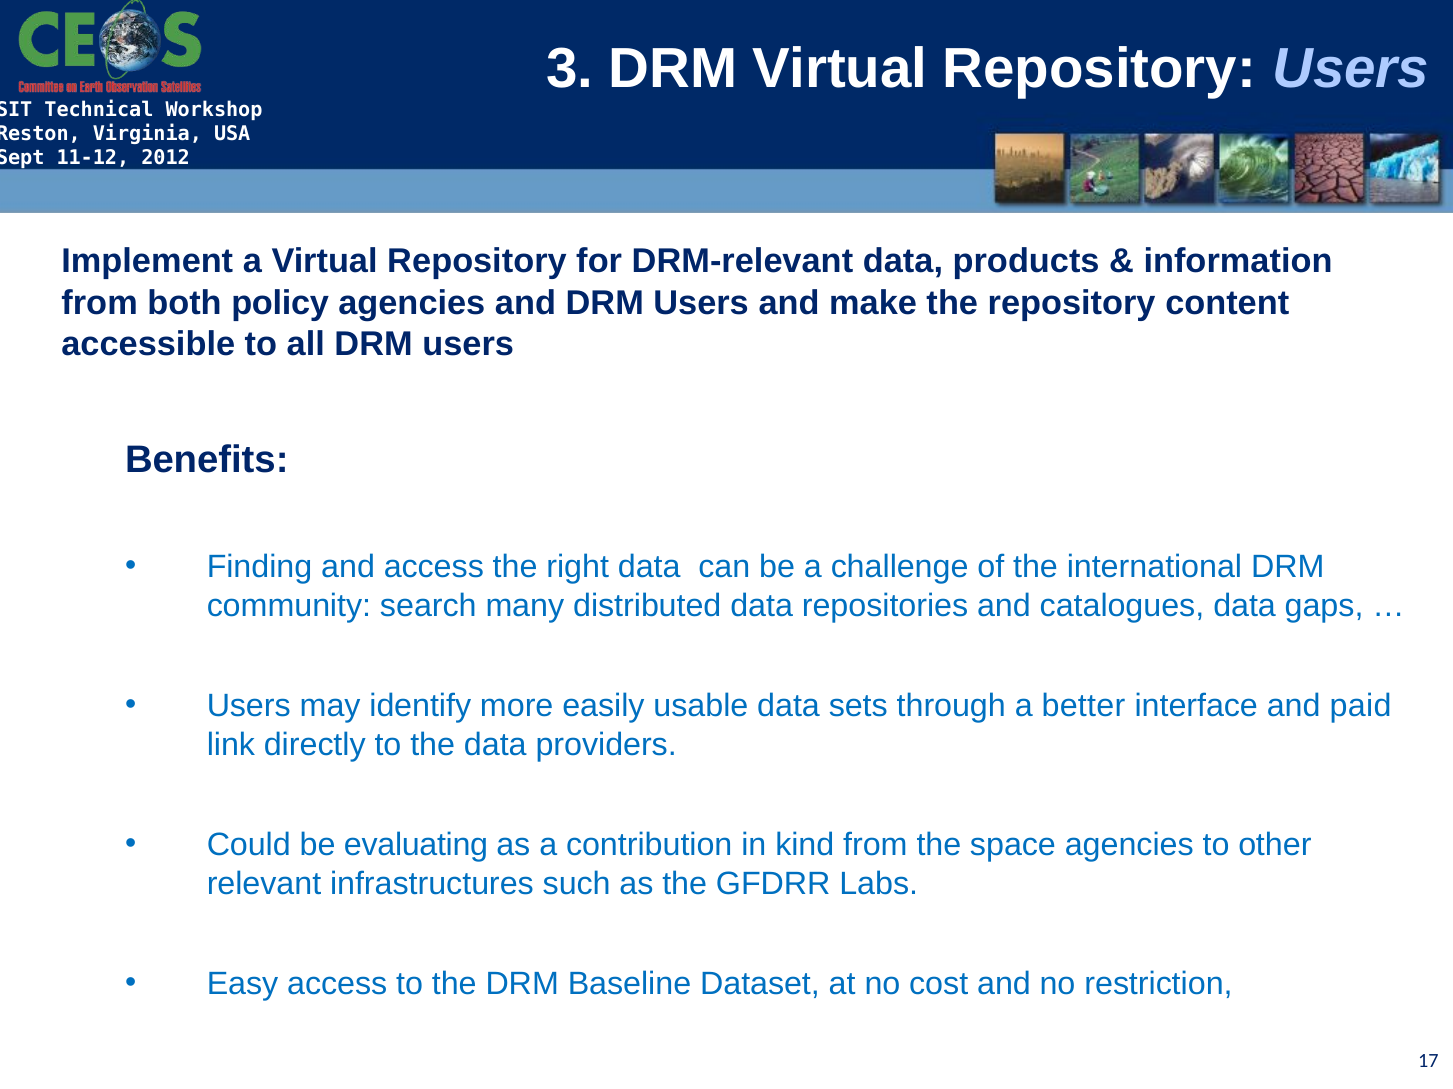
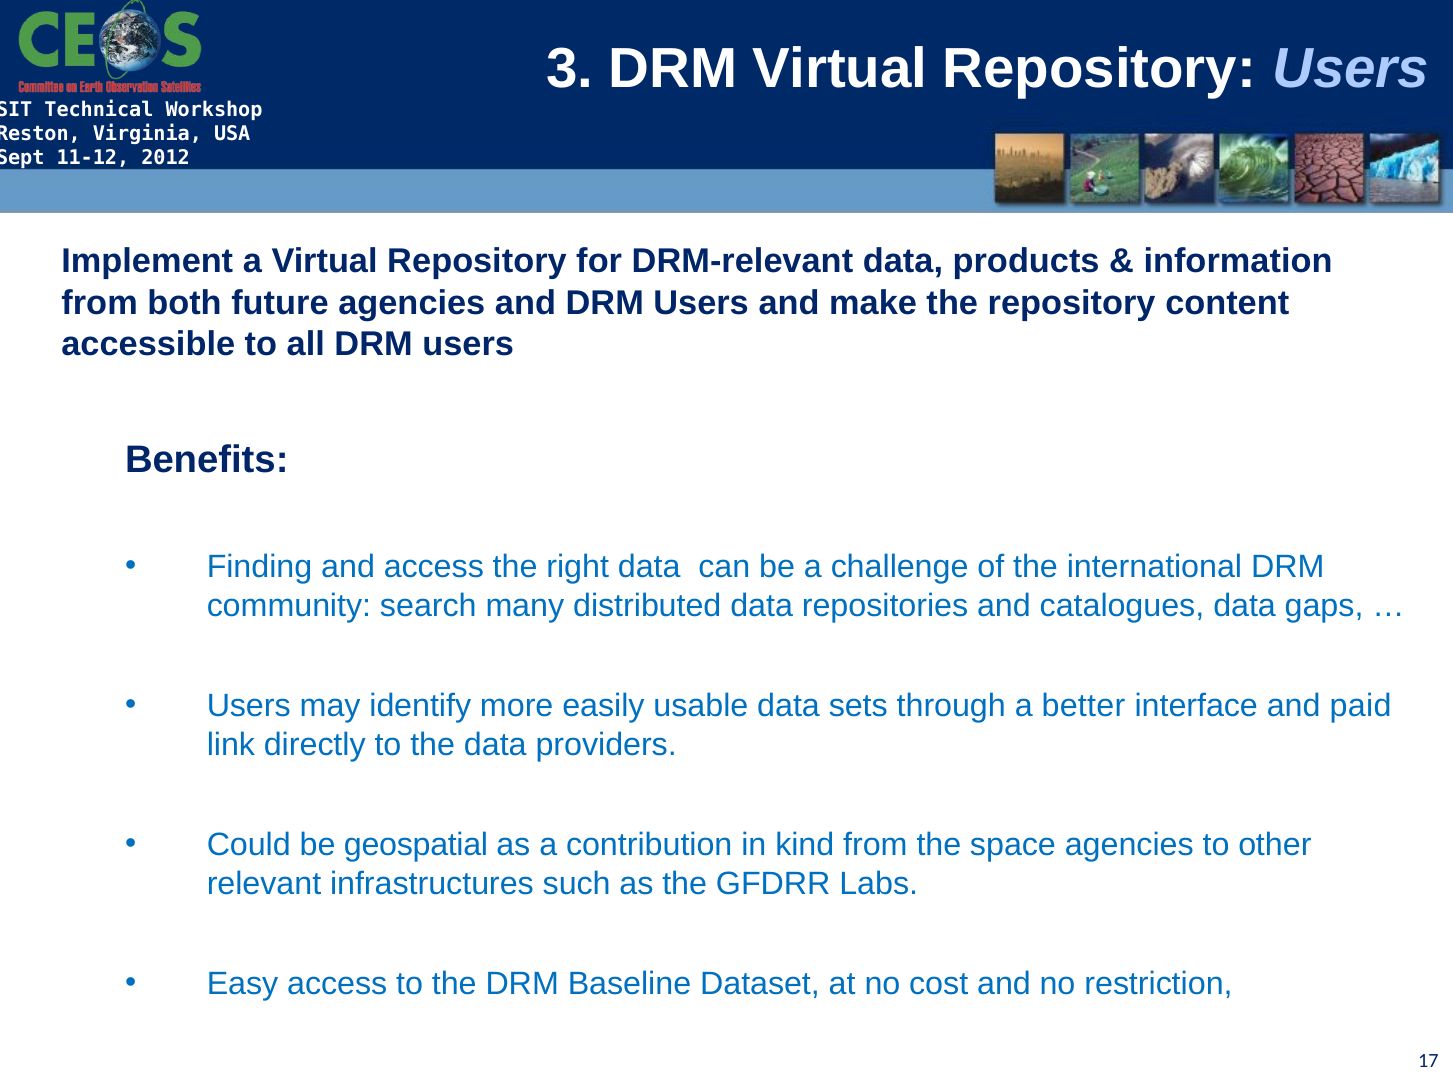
policy: policy -> future (280, 303)
evaluating: evaluating -> geospatial (416, 845)
